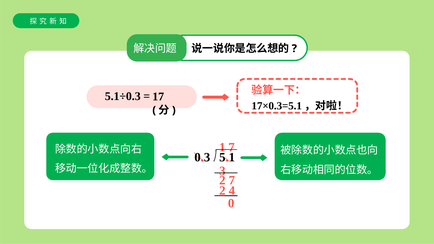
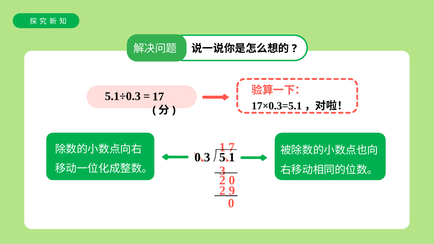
2 7: 7 -> 0 (232, 180)
4: 4 -> 9 (232, 191)
